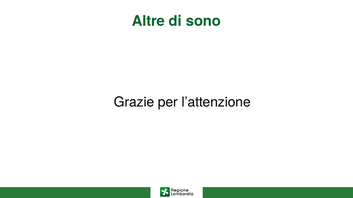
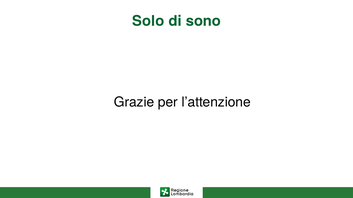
Altre: Altre -> Solo (148, 21)
